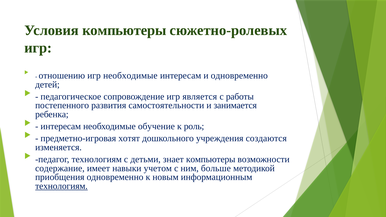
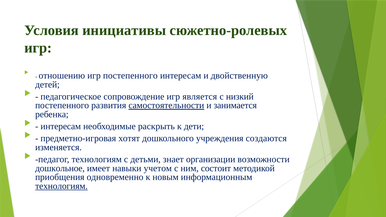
Условия компьютеры: компьютеры -> инициативы (124, 30)
игр необходимые: необходимые -> постепенного (130, 76)
и одновременно: одновременно -> двойственную (239, 76)
работы: работы -> низкий (240, 97)
самостоятельности underline: none -> present (166, 105)
обучение: обучение -> раскрыть (156, 126)
роль: роль -> дети (194, 126)
знает компьютеры: компьютеры -> организации (211, 159)
содержание: содержание -> дошкольное (60, 168)
больше: больше -> состоит (216, 168)
